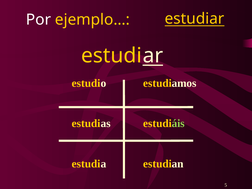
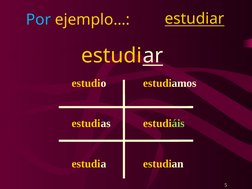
Por colour: white -> light blue (38, 20)
